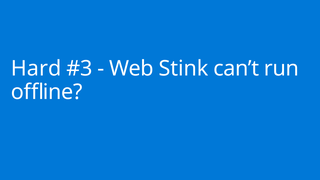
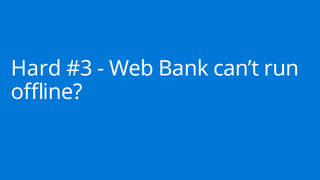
Stink: Stink -> Bank (184, 69)
